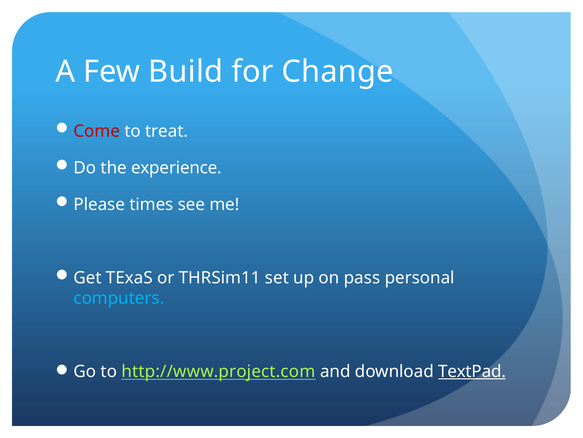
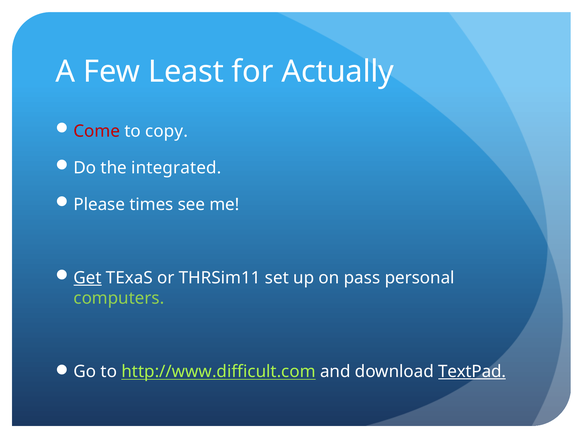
Build: Build -> Least (186, 72)
Change: Change -> Actually (338, 72)
treat: treat -> copy (167, 131)
experience: experience -> integrated (176, 168)
Get underline: none -> present (88, 277)
computers colour: light blue -> light green (119, 298)
http://www.project.com: http://www.project.com -> http://www.difficult.com (219, 371)
